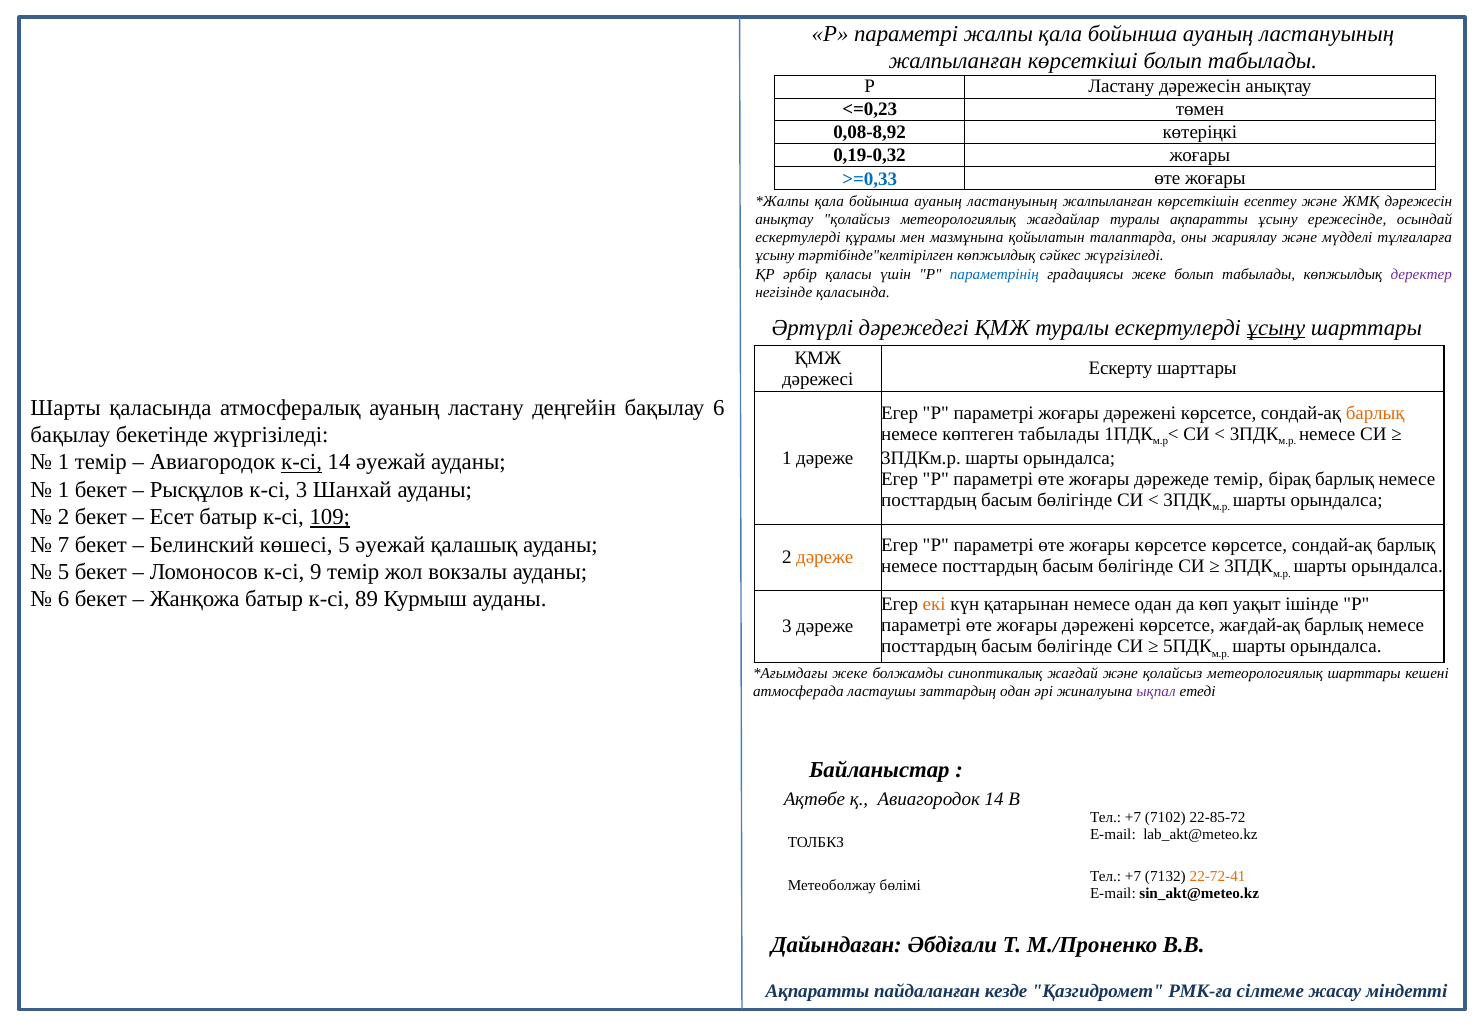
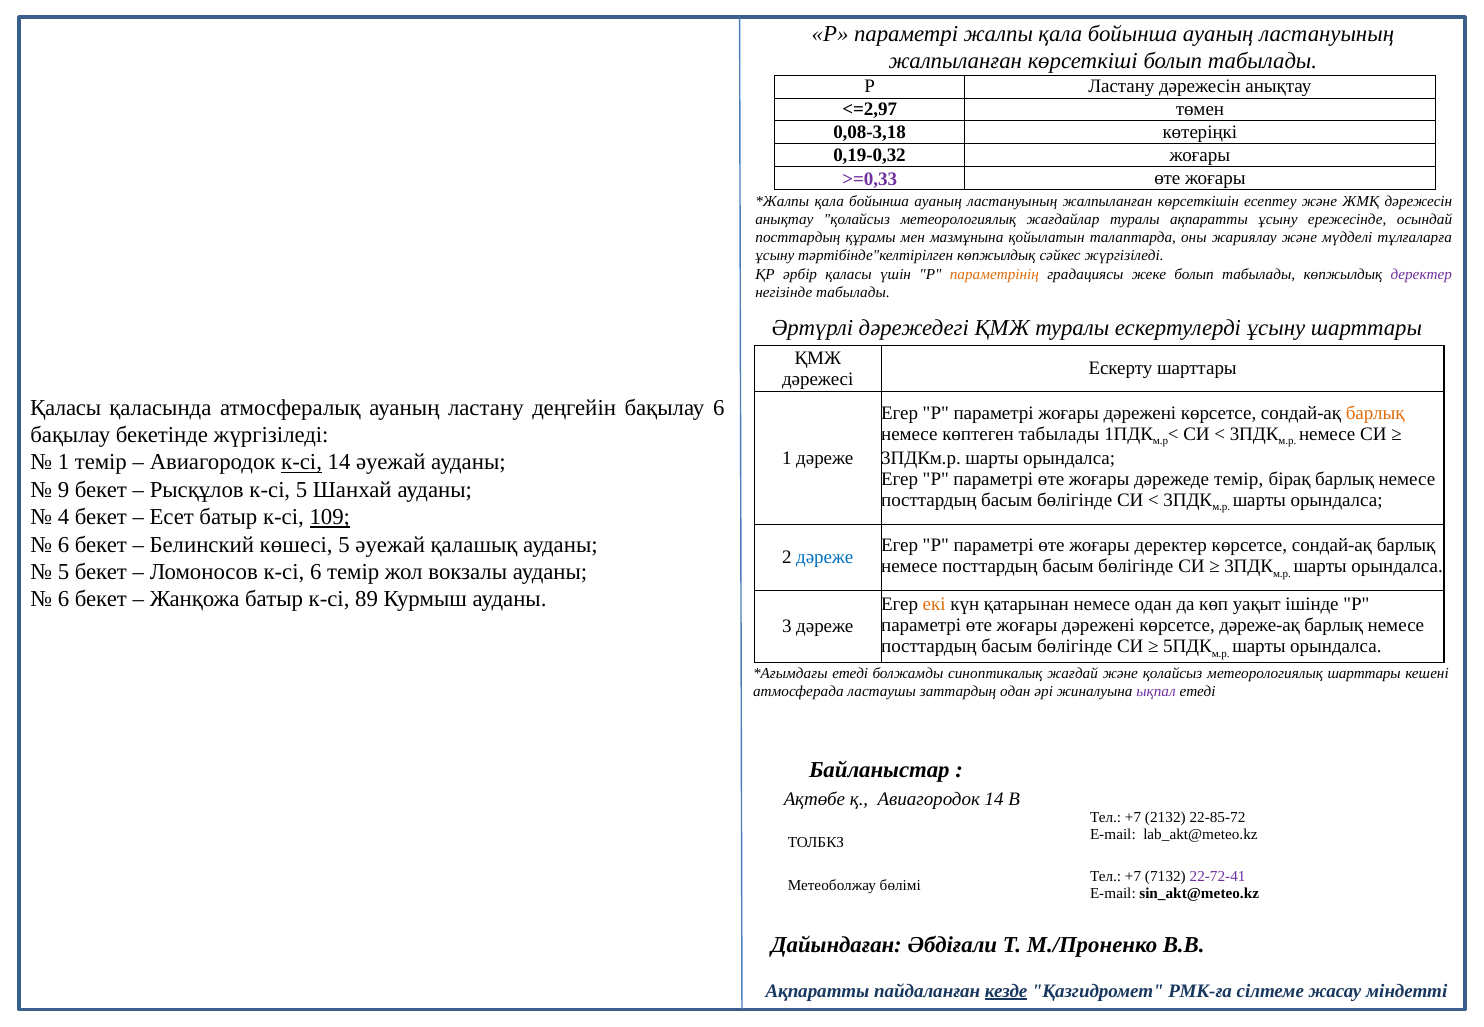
<=0,23: <=0,23 -> <=2,97 (870, 110)
0,08-8,92: 0,08-8,92 -> 0,08-3,18 (870, 132)
>=0,33 colour: blue -> purple (870, 179)
ескертулерді: ескертулерді -> посттардың (798, 238)
параметрінің colour: blue -> orange (994, 274)
негізінде қаласында: қаласында -> табылады (853, 293)
ұсыну underline: present -> none (1276, 328)
Шарты: Шарты -> Қаласы (66, 408)
1: 1 -> 9 (63, 490)
к-сі 3: 3 -> 5 (302, 490)
2: 2 -> 4 (63, 517)
7: 7 -> 6 (63, 545)
жоғары көрсетсе: көрсетсе -> деректер (1171, 546)
дәреже colour: orange -> blue (825, 558)
к-сі 9: 9 -> 6 (316, 572)
жағдай-ақ: жағдай-ақ -> дәреже-ақ (1260, 625)
жеке: жеке -> етеді (850, 674)
7102: 7102 -> 2132 (1165, 818)
22-72-41 colour: orange -> purple (1218, 877)
кезде underline: none -> present (1006, 991)
